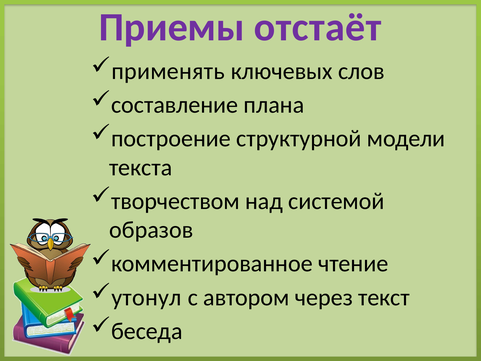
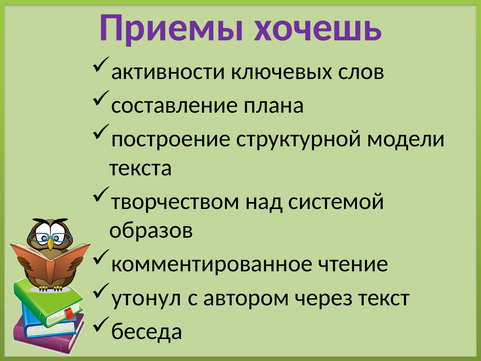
отстаёт: отстаёт -> хочешь (318, 27)
применять: применять -> активности (168, 71)
